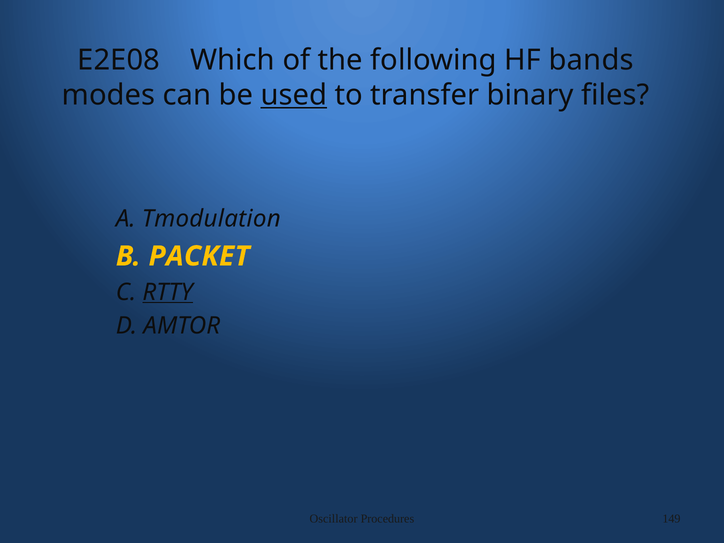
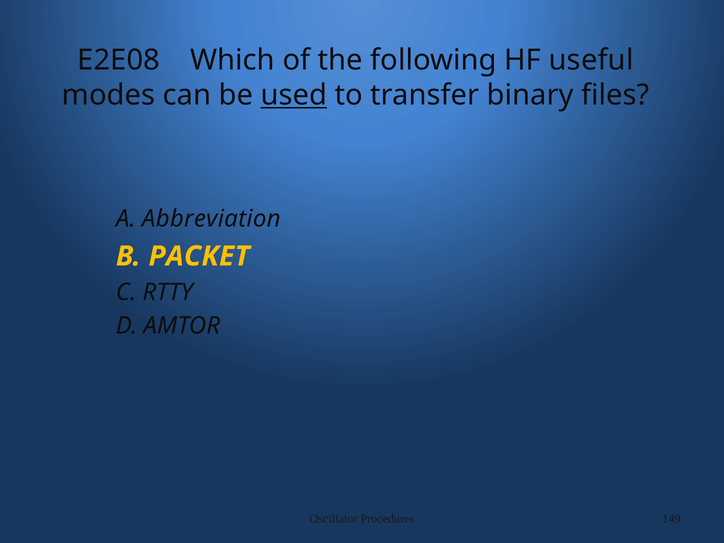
bands: bands -> useful (591, 60)
Tmodulation: Tmodulation -> Abbreviation (211, 219)
RTTY underline: present -> none (168, 292)
